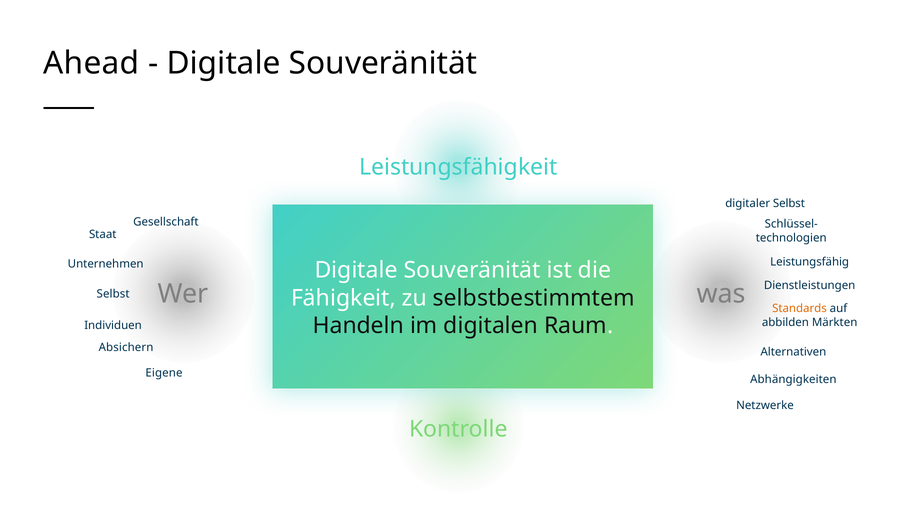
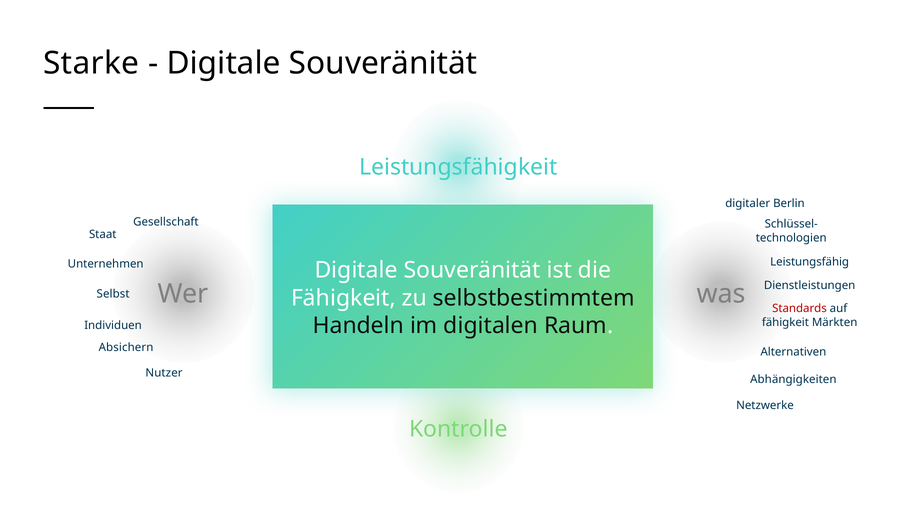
Ahead: Ahead -> Starke (91, 63)
Selbst: Selbst -> Berlin (789, 204)
Standards colour: orange -> red (799, 309)
abbilden: abbilden -> fähigkeit (785, 322)
Eigene: Eigene -> Nutzer (164, 373)
